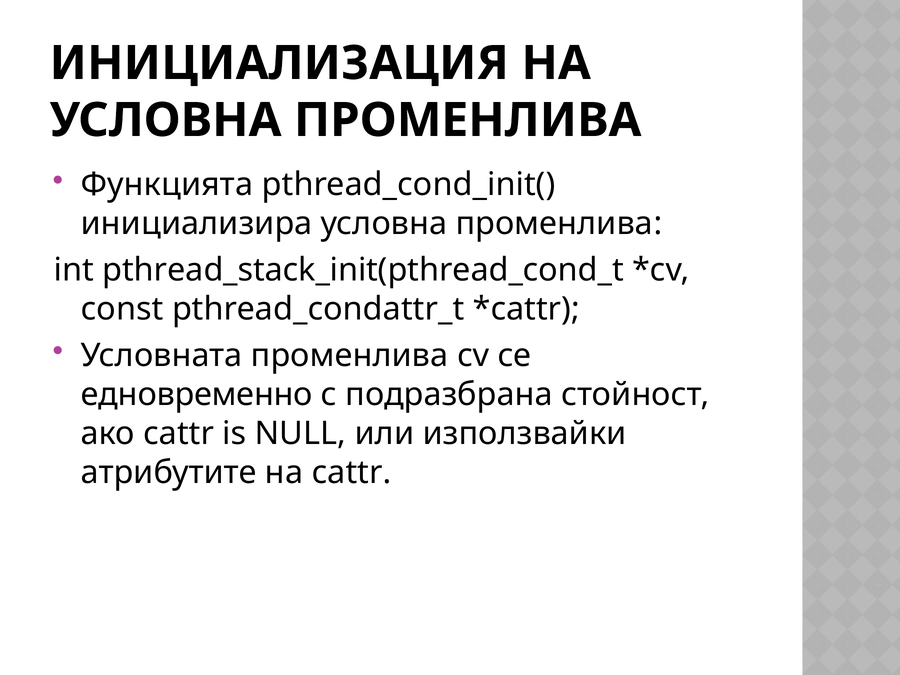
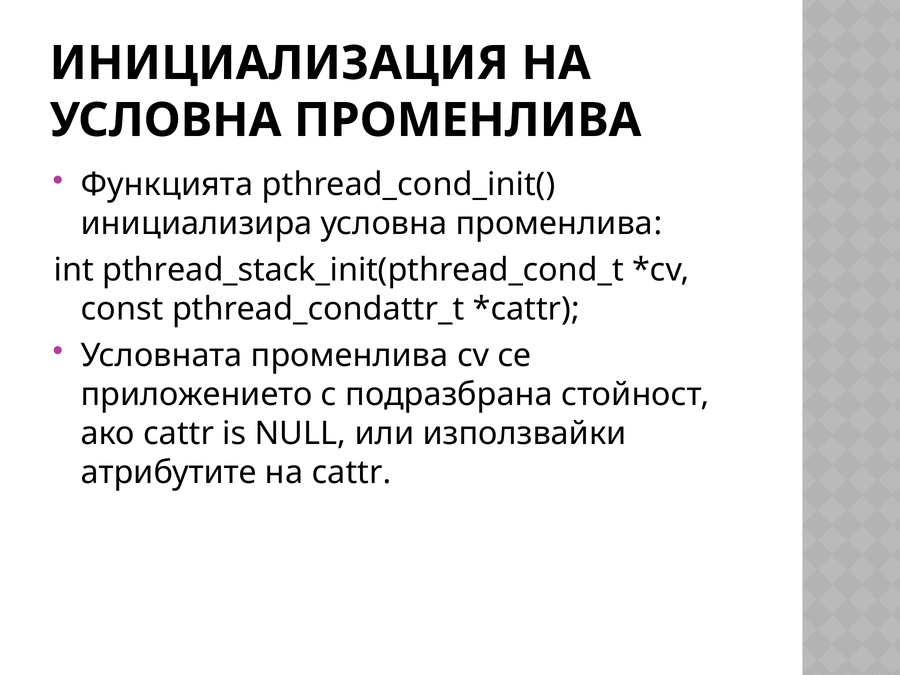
едновременно: едновременно -> приложението (197, 395)
